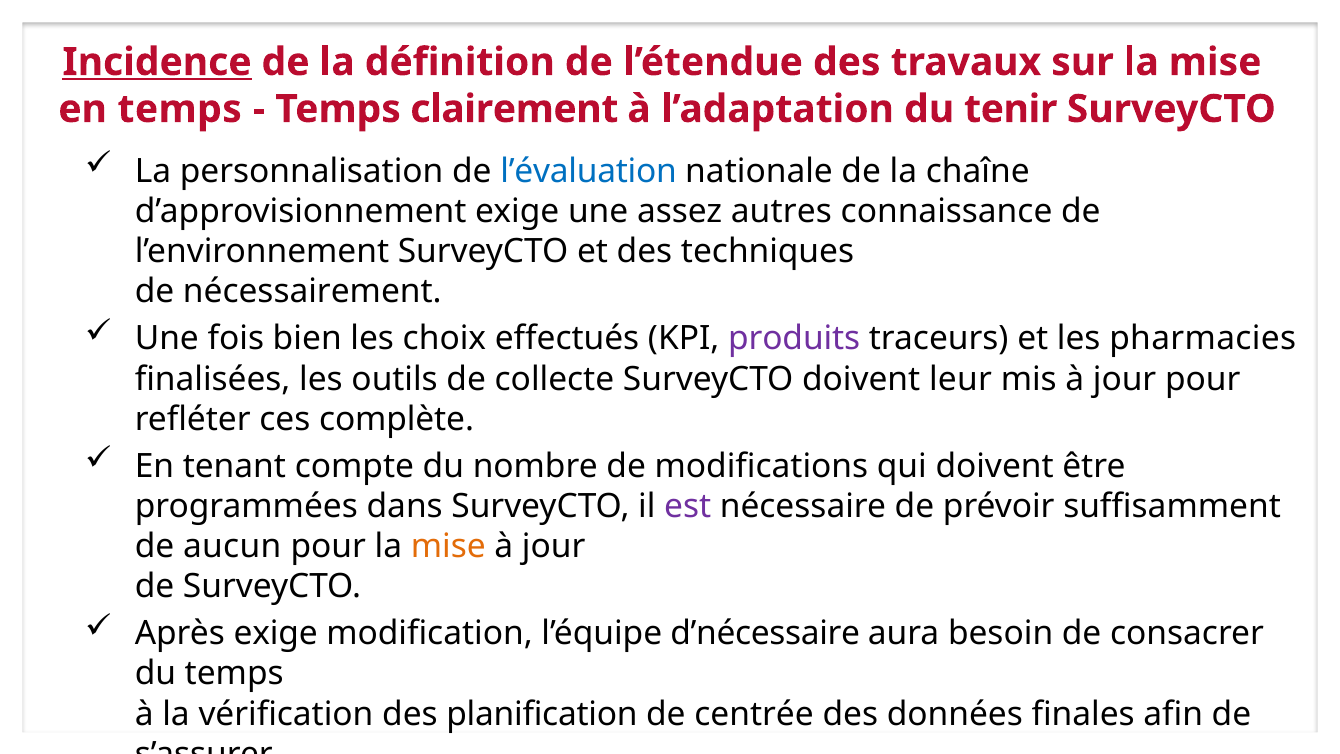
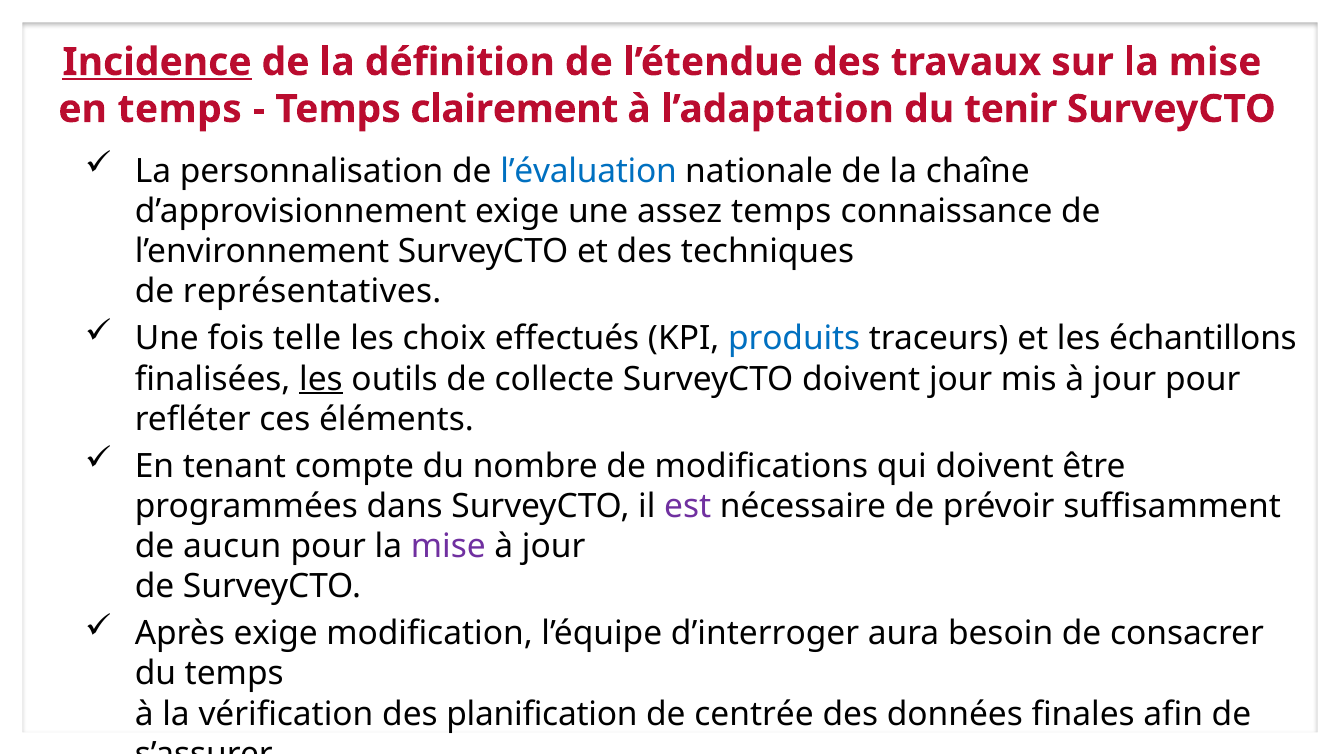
assez autres: autres -> temps (781, 211)
nécessairement: nécessairement -> représentatives (312, 292)
bien: bien -> telle (307, 339)
produits colour: purple -> blue (794, 339)
pharmacies: pharmacies -> échantillons (1203, 339)
les underline: none -> present (321, 379)
doivent leur: leur -> jour (961, 379)
complète: complète -> éléments (396, 419)
mise colour: orange -> purple (448, 546)
d’nécessaire: d’nécessaire -> d’interroger (765, 633)
